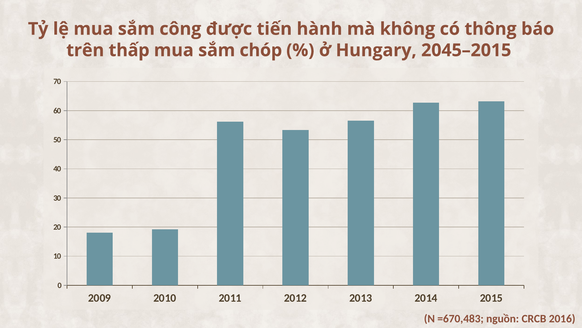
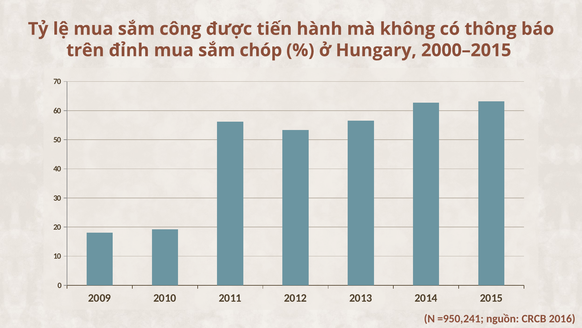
thấp: thấp -> đỉnh (129, 50)
2045–2015: 2045–2015 -> 2000–2015 (466, 50)
=670,483: =670,483 -> =950,241 (461, 318)
